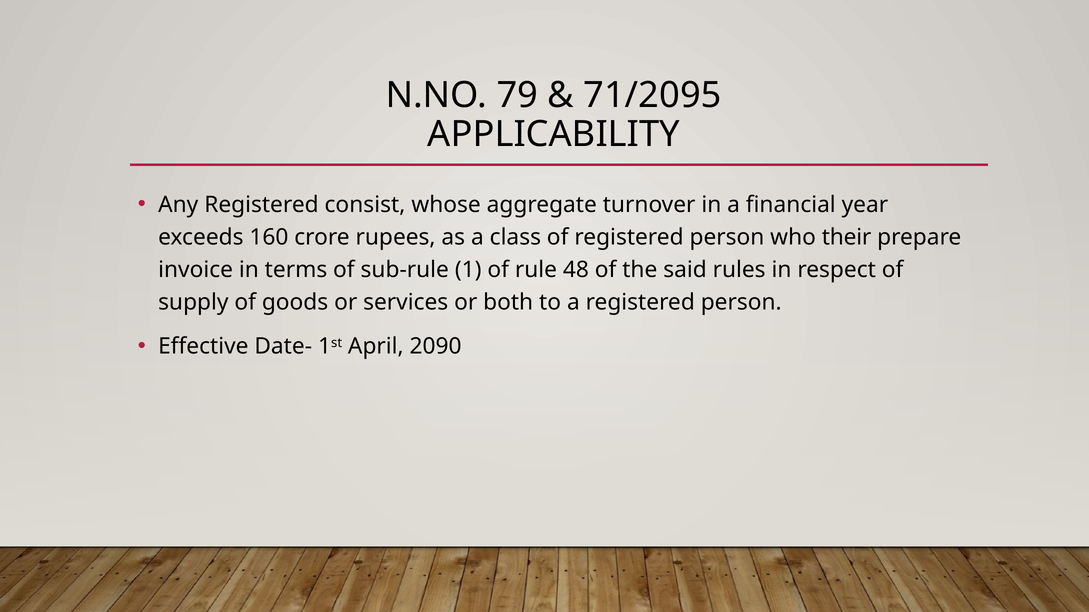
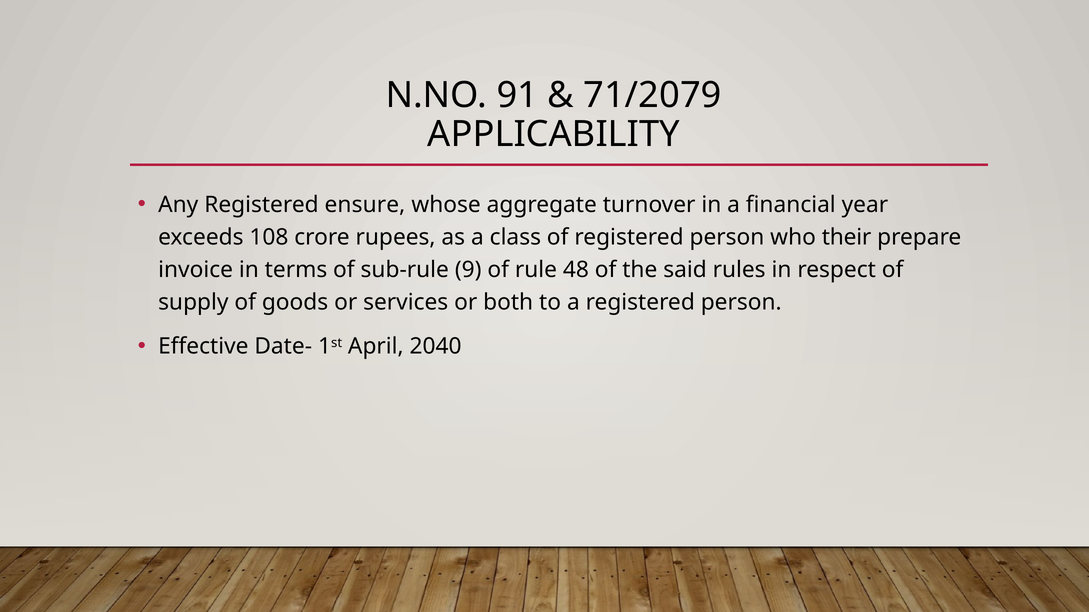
79: 79 -> 91 (517, 95)
71/2095: 71/2095 -> 71/2079 (652, 95)
consist: consist -> ensure (365, 205)
160: 160 -> 108 (269, 237)
1: 1 -> 9 (468, 270)
2090: 2090 -> 2040 (436, 347)
